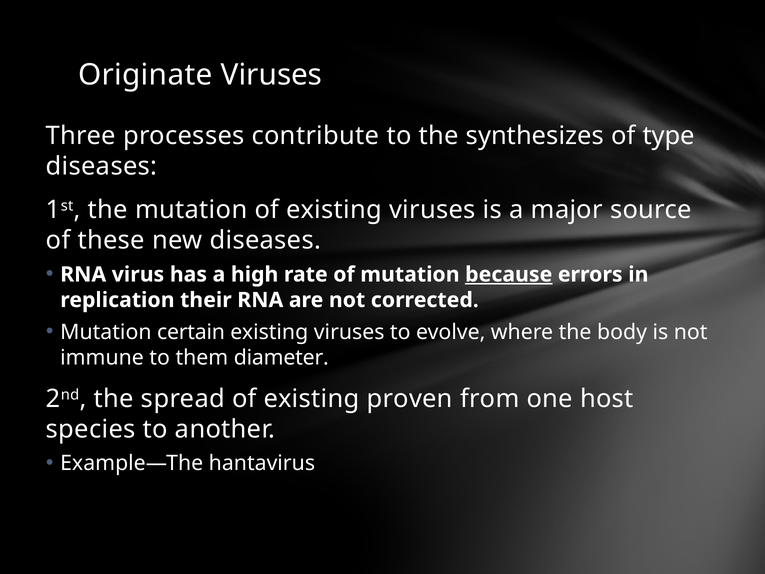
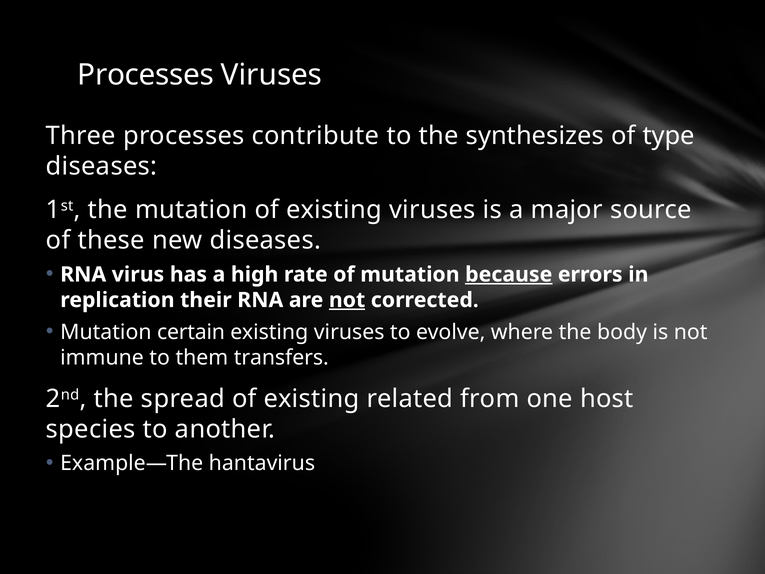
Originate: Originate -> Processes (146, 75)
not underline: none -> present (347, 300)
diameter: diameter -> transfers (281, 357)
proven: proven -> related (410, 398)
